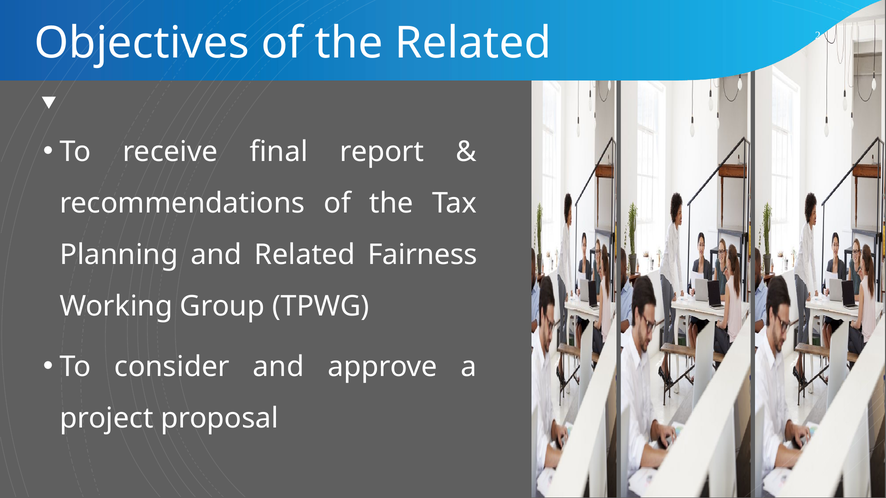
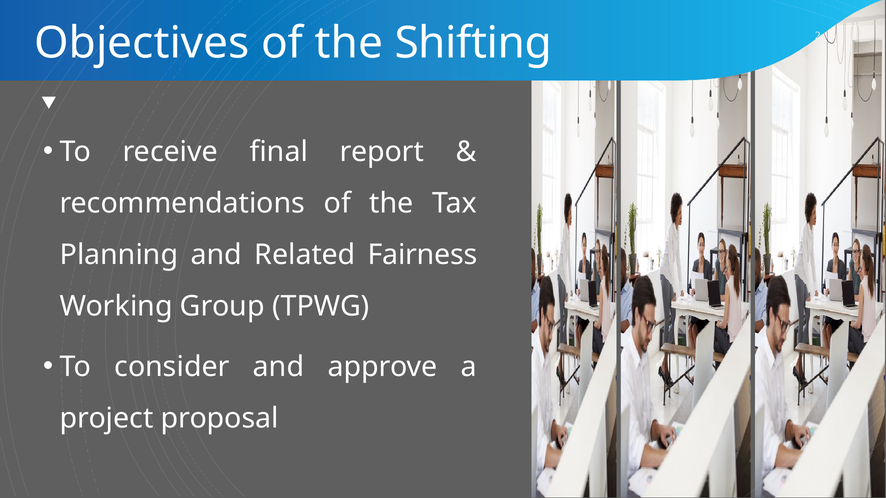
Related: Related -> Shifting (473, 43)
